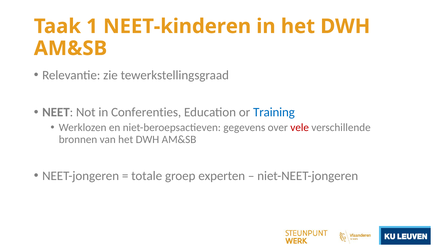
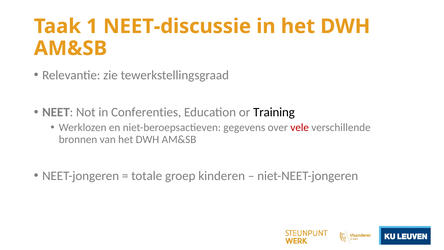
NEET-kinderen: NEET-kinderen -> NEET-discussie (177, 26)
Training colour: blue -> black (274, 112)
experten: experten -> kinderen (222, 176)
